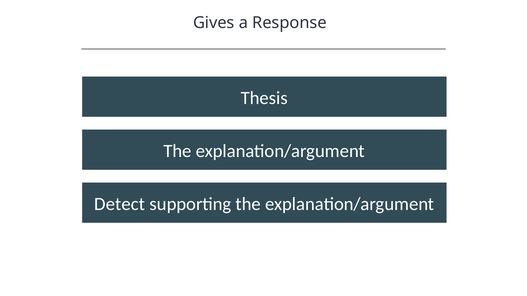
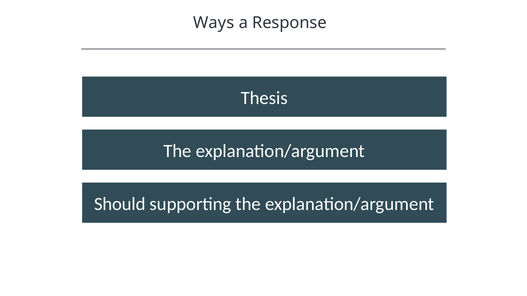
Gives: Gives -> Ways (214, 23)
Detect: Detect -> Should (120, 204)
